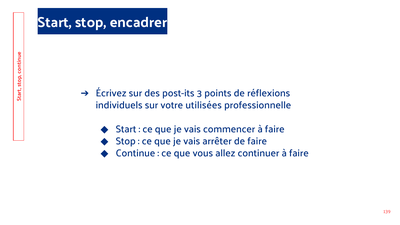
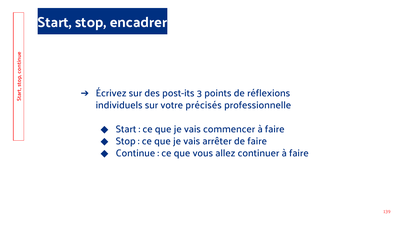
utilisées: utilisées -> précisés (204, 105)
